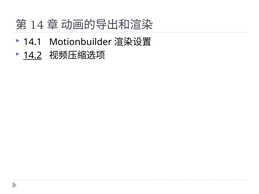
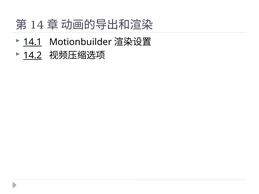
14.1 underline: none -> present (33, 42)
